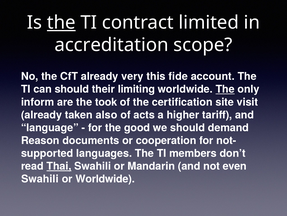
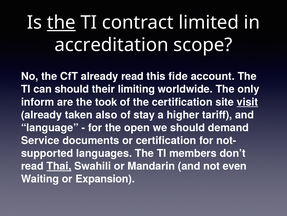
already very: very -> read (132, 76)
The underline: present -> none (225, 89)
visit underline: none -> present (247, 102)
acts: acts -> stay (144, 115)
good: good -> open (137, 127)
Reason: Reason -> Service (40, 140)
or cooperation: cooperation -> certification (166, 140)
Swahili: Swahili -> Waiting (40, 178)
or Worldwide: Worldwide -> Expansion (105, 178)
